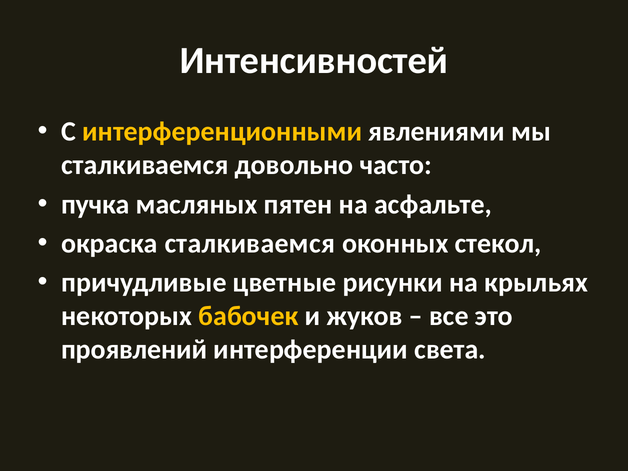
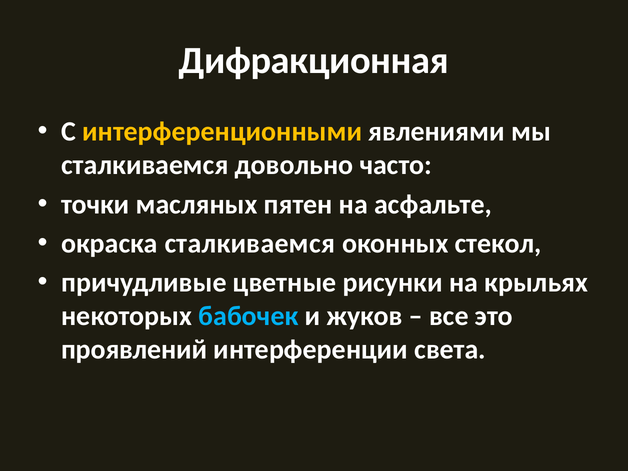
Интенсивностей: Интенсивностей -> Дифракционная (314, 61)
пучка: пучка -> точки (95, 204)
бабочек colour: yellow -> light blue (248, 316)
